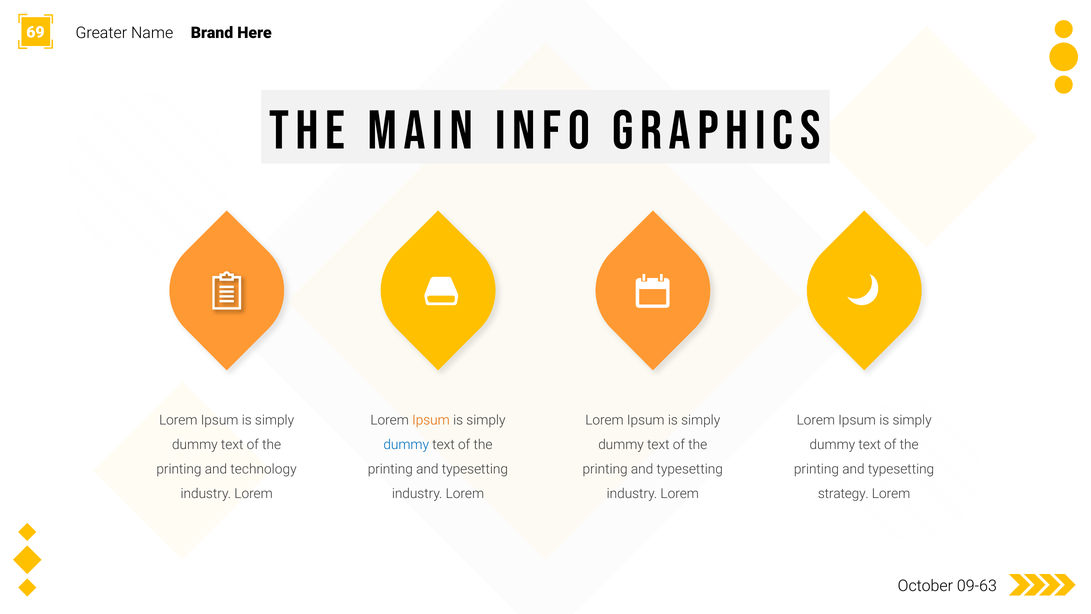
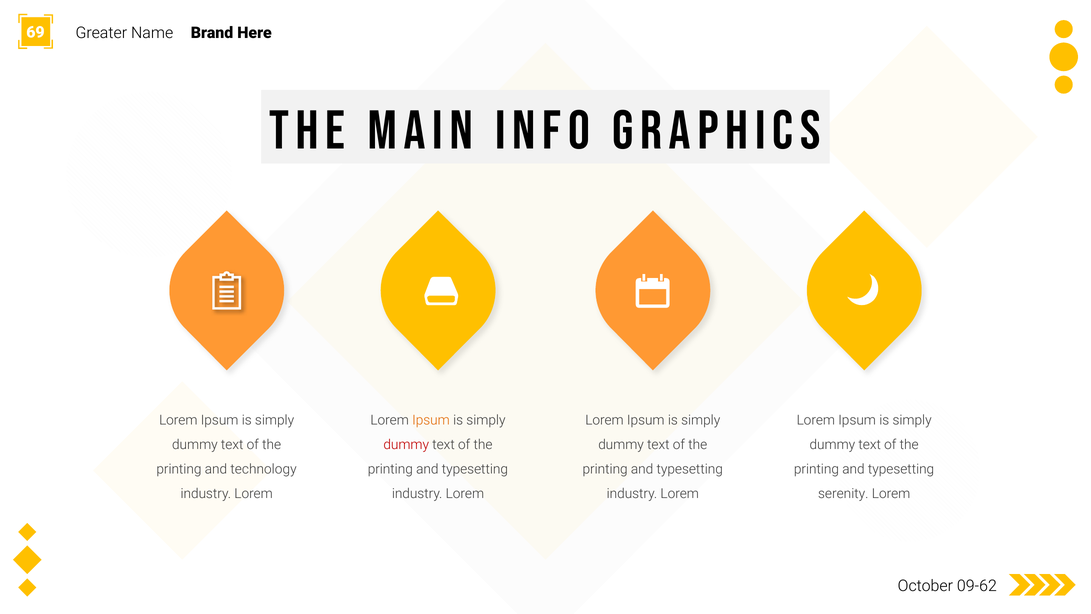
dummy colour: blue -> red (406, 445)
strategy: strategy -> serenity (843, 494)
09-63: 09-63 -> 09-62 (977, 586)
